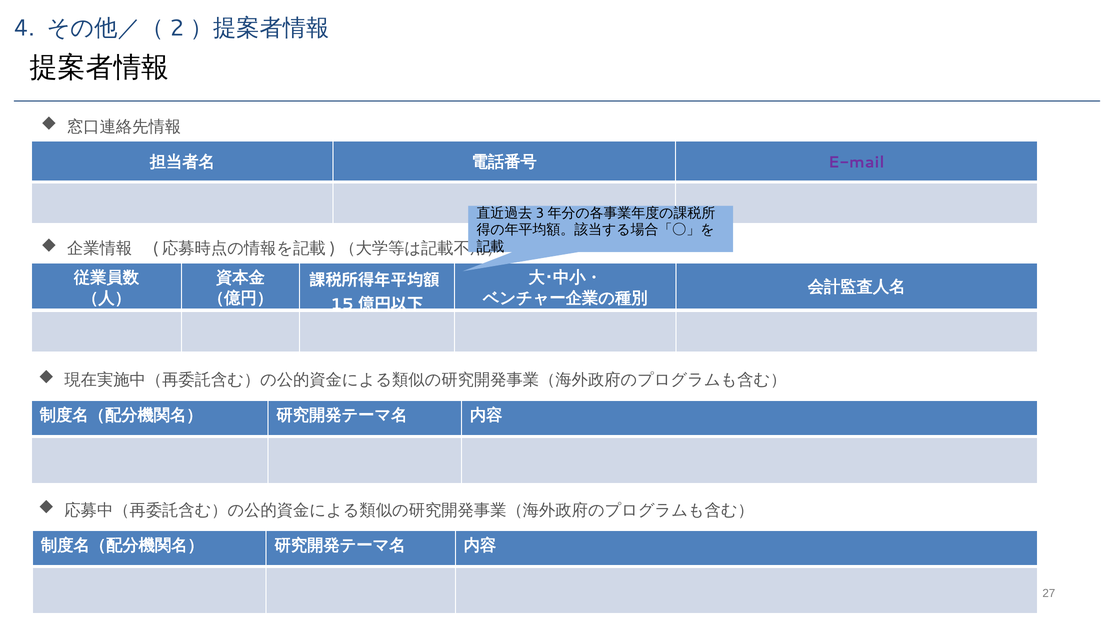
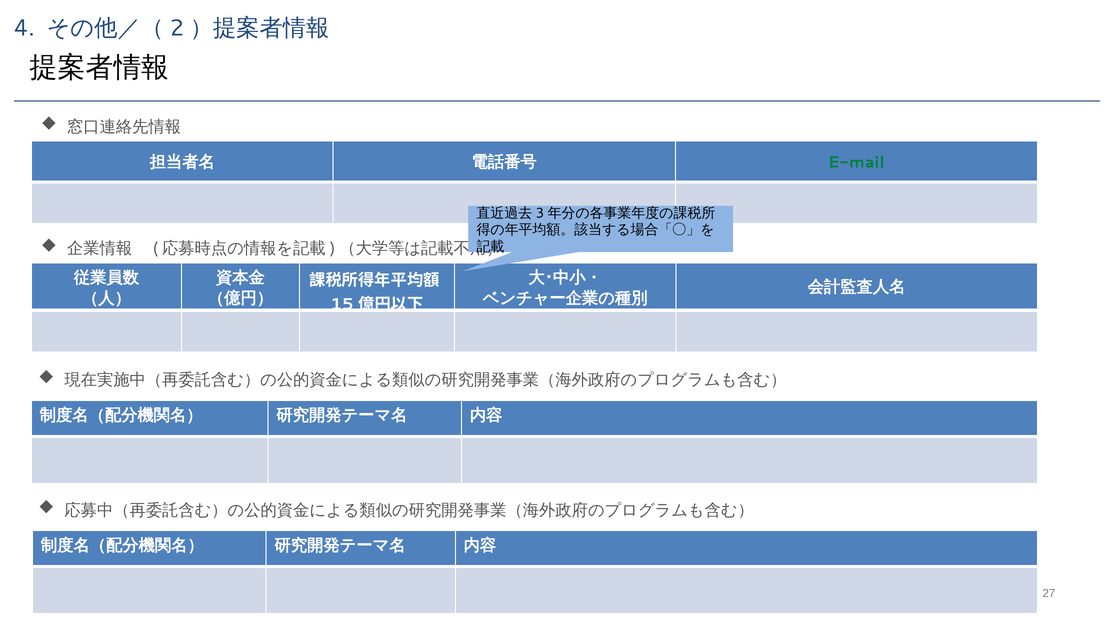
E-mail colour: purple -> green (856, 162)
